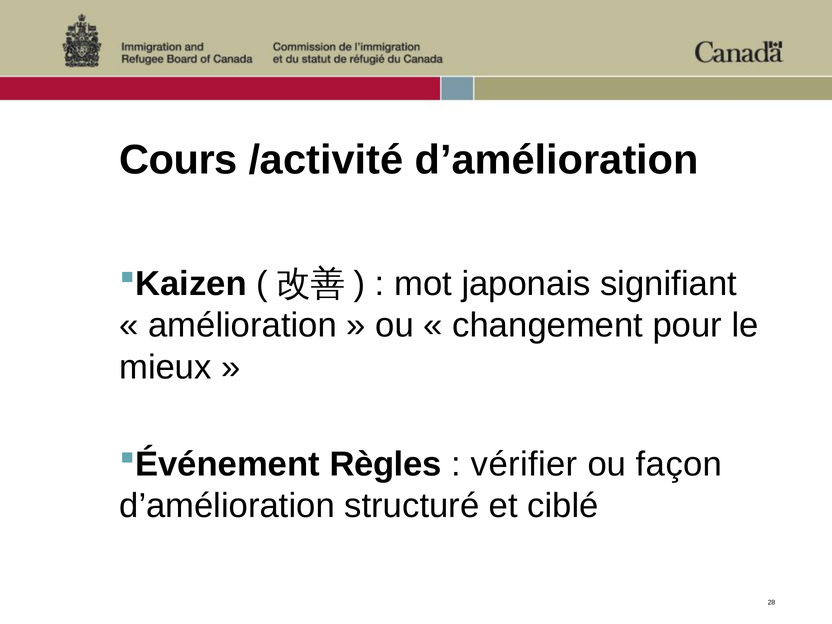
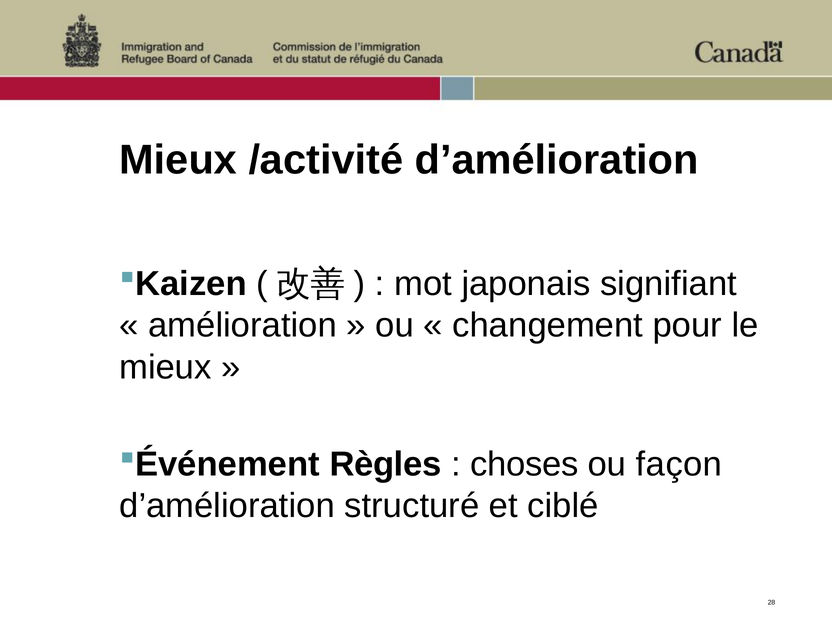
Cours: Cours -> Mieux (178, 160)
vérifier: vérifier -> choses (524, 464)
